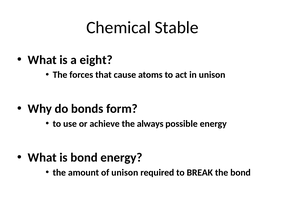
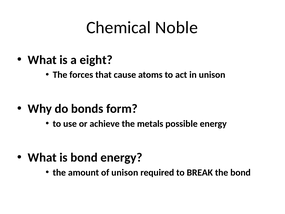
Stable: Stable -> Noble (177, 28)
always: always -> metals (150, 124)
